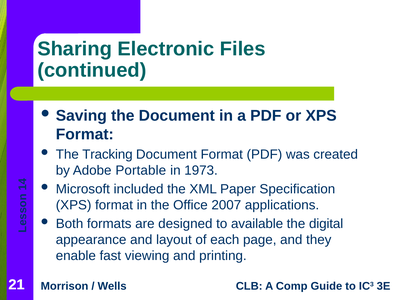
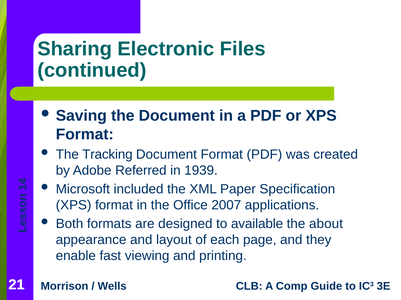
Portable: Portable -> Referred (141, 171)
1973: 1973 -> 1939 (201, 171)
digital: digital -> about (326, 224)
